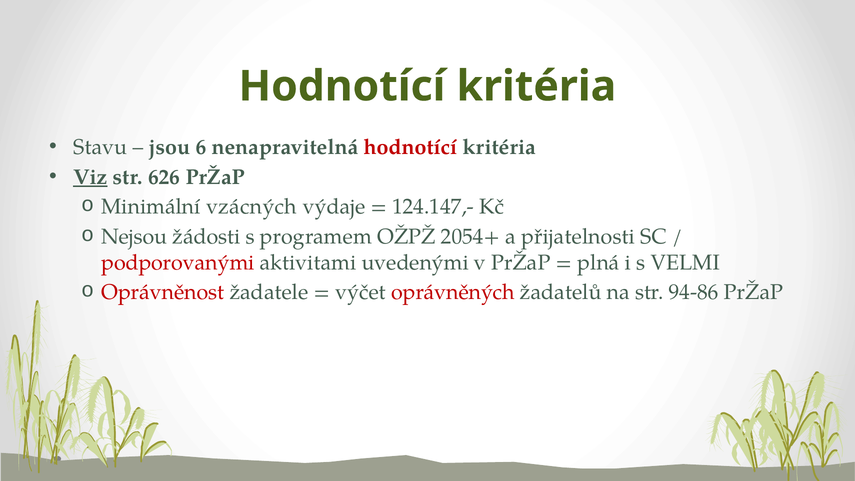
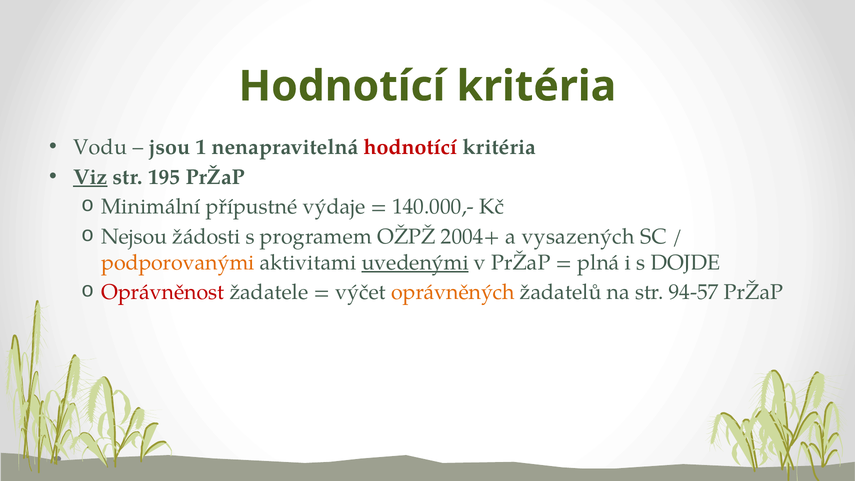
Stavu: Stavu -> Vodu (100, 147)
6: 6 -> 1 (201, 147)
626: 626 -> 195 (164, 177)
vzácných: vzácných -> přípustné (252, 207)
124.147,-: 124.147,- -> 140.000,- (433, 207)
2054+: 2054+ -> 2004+ (470, 237)
přijatelnosti: přijatelnosti -> vysazených (578, 237)
podporovanými colour: red -> orange (178, 262)
uvedenými underline: none -> present (415, 262)
VELMI: VELMI -> DOJDE (685, 262)
oprávněných colour: red -> orange (453, 292)
94-86: 94-86 -> 94-57 (694, 292)
